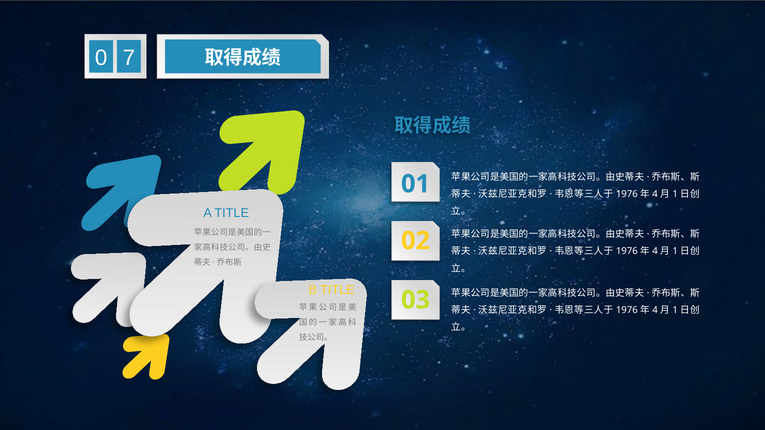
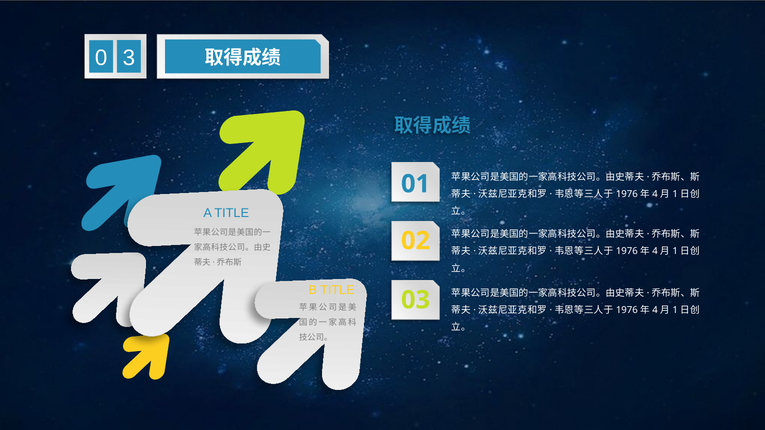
7: 7 -> 3 (129, 58)
